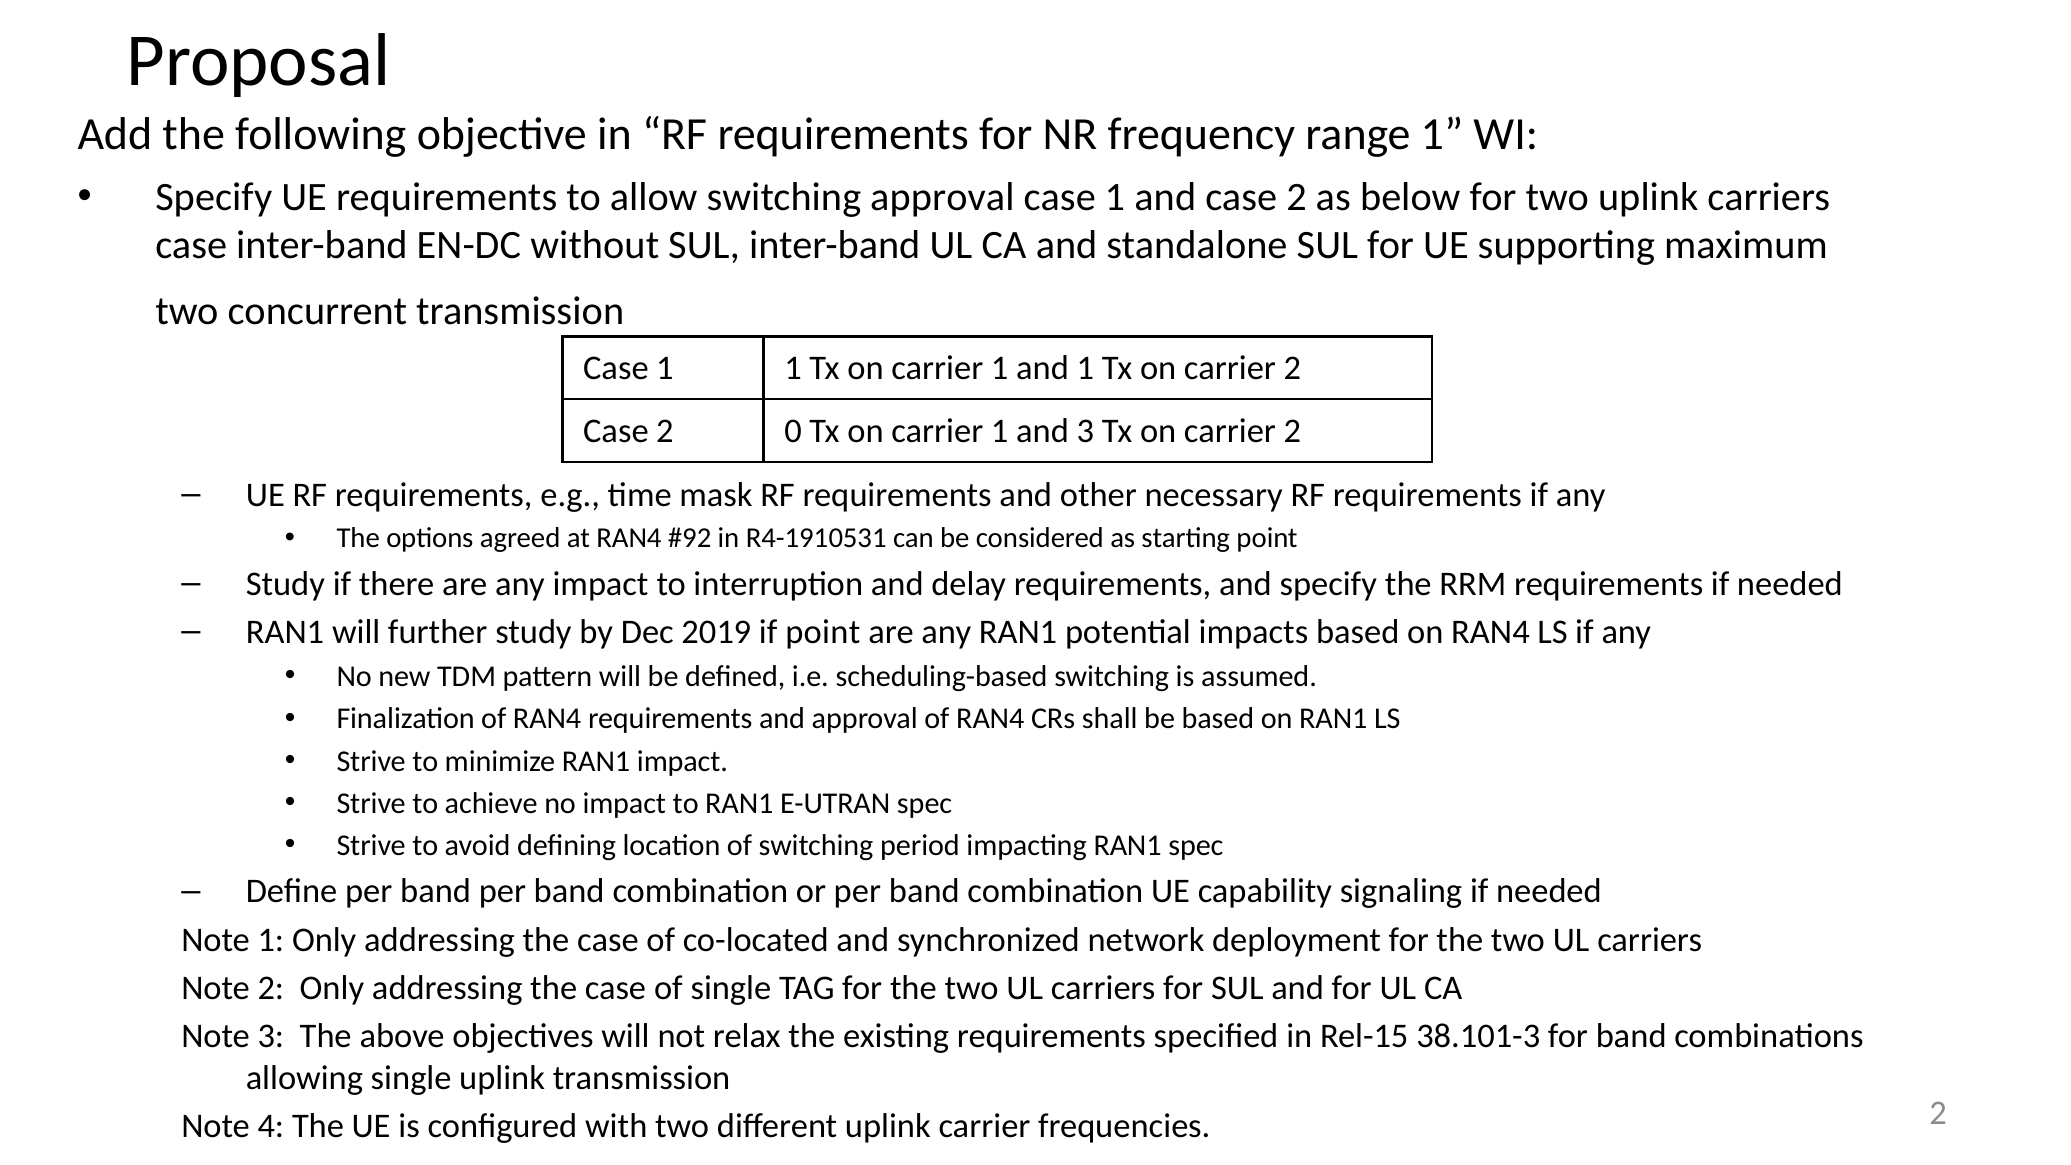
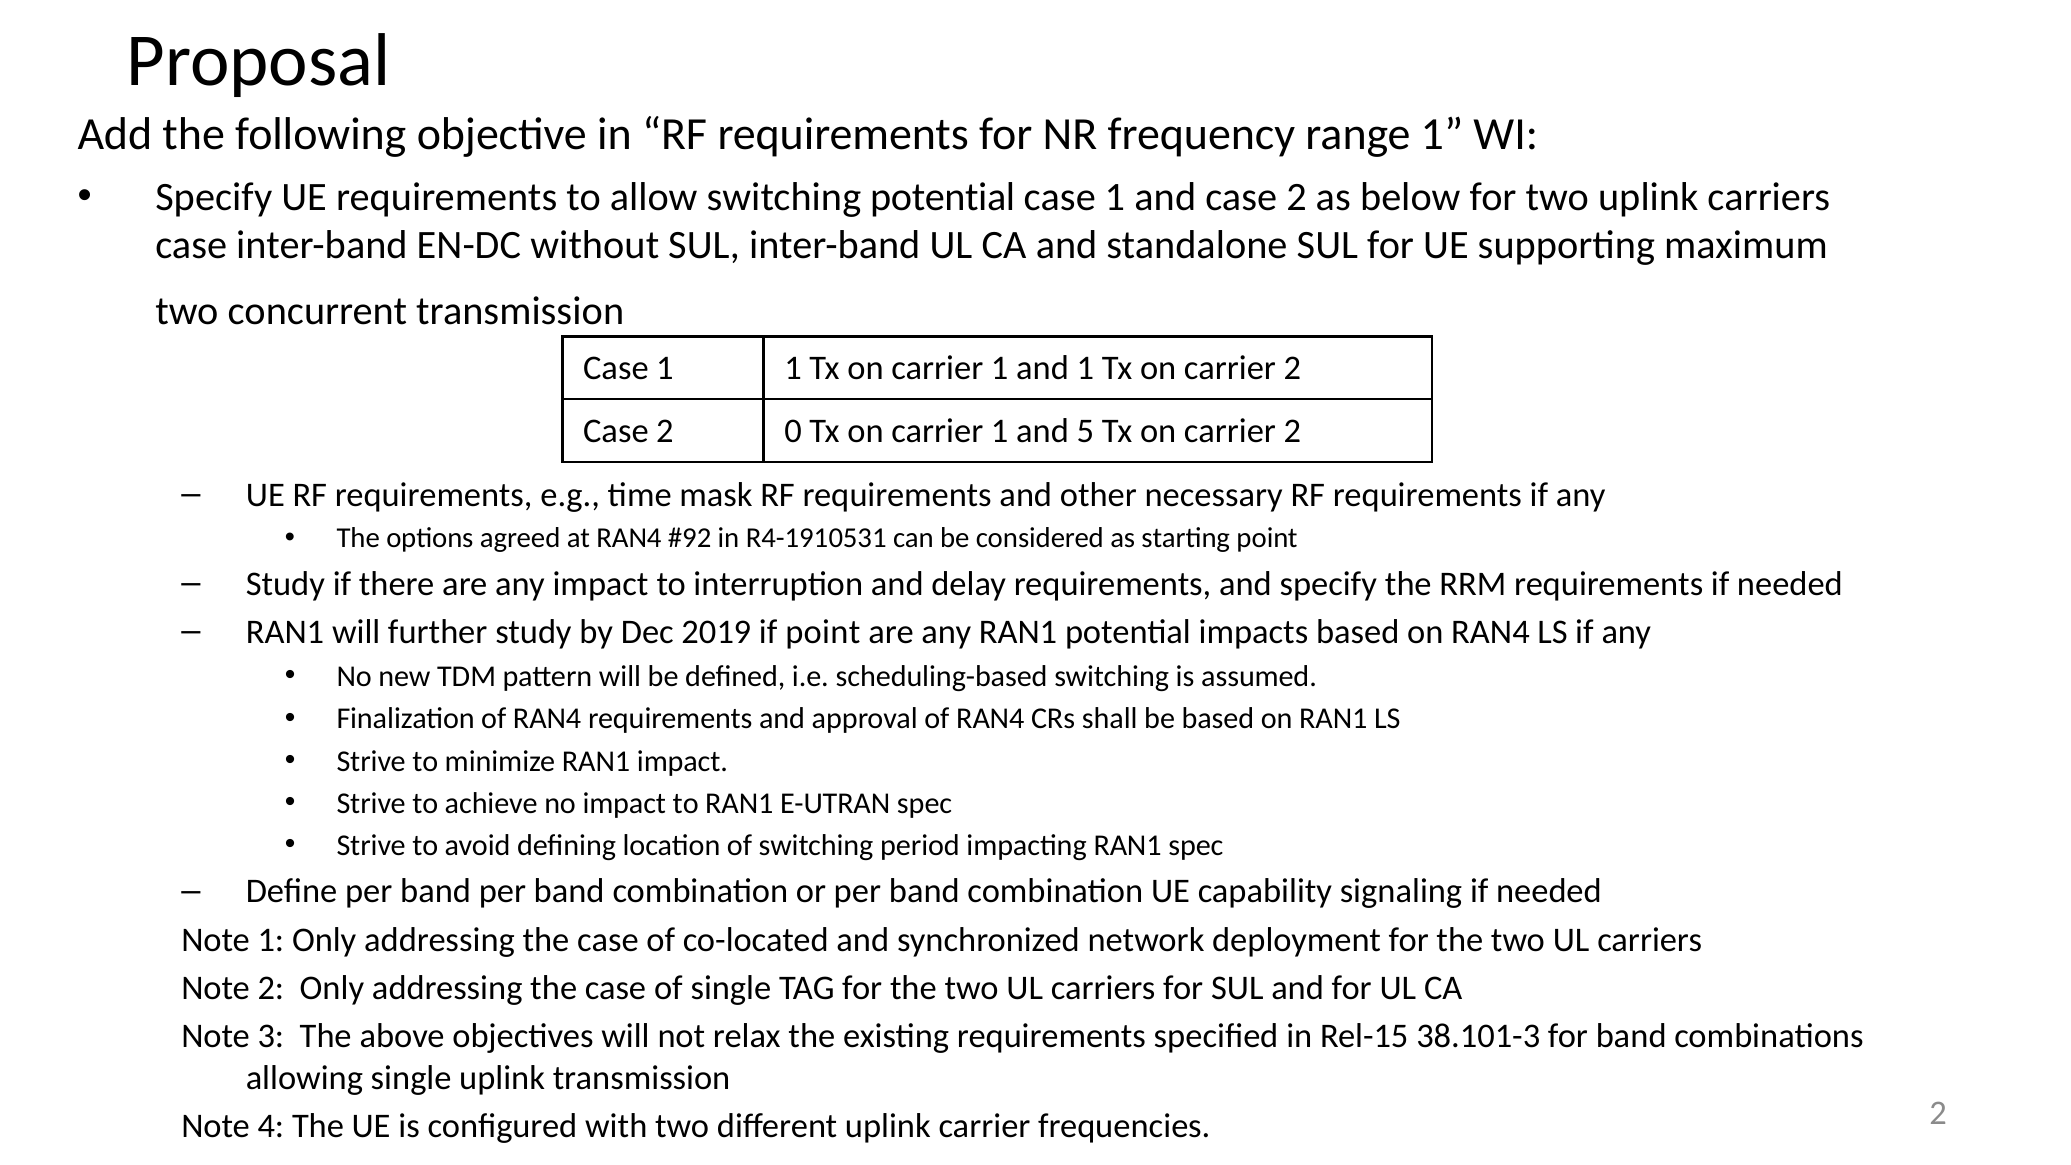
switching approval: approval -> potential (943, 197)
and 3: 3 -> 5 (1085, 431)
